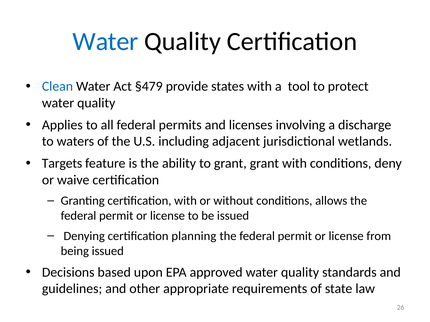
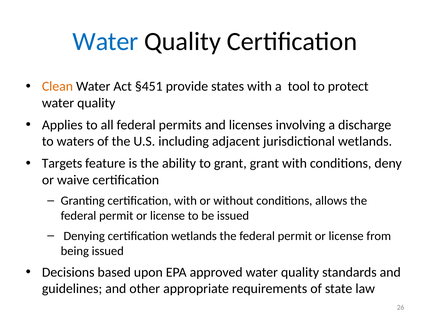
Clean colour: blue -> orange (57, 87)
§479: §479 -> §451 (149, 87)
certification planning: planning -> wetlands (194, 236)
